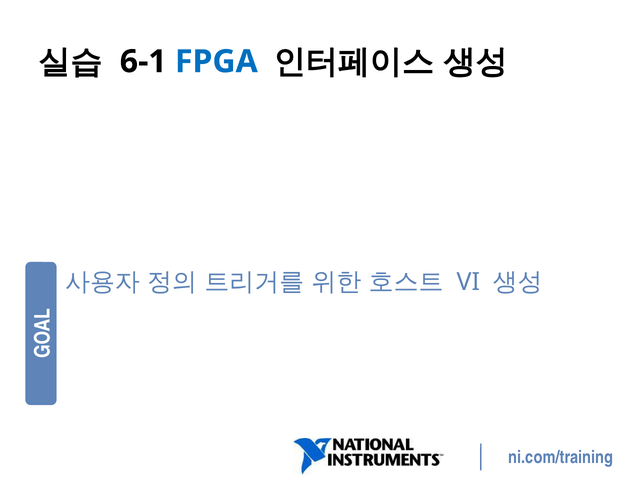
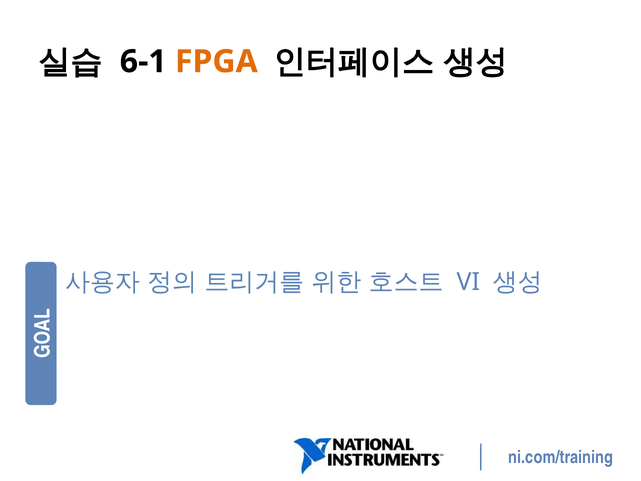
FPGA colour: blue -> orange (216, 62)
